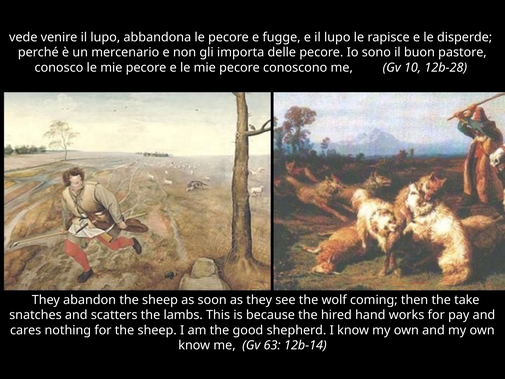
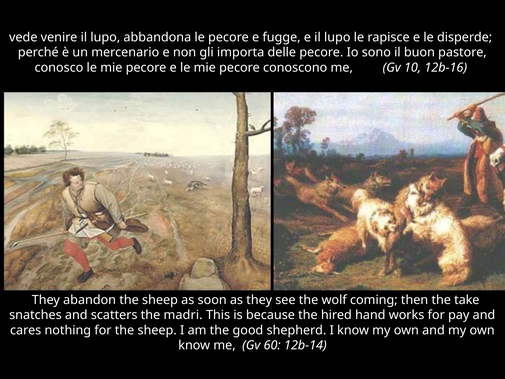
12b-28: 12b-28 -> 12b-16 (446, 68)
lambs: lambs -> madri (183, 315)
63: 63 -> 60 (272, 345)
